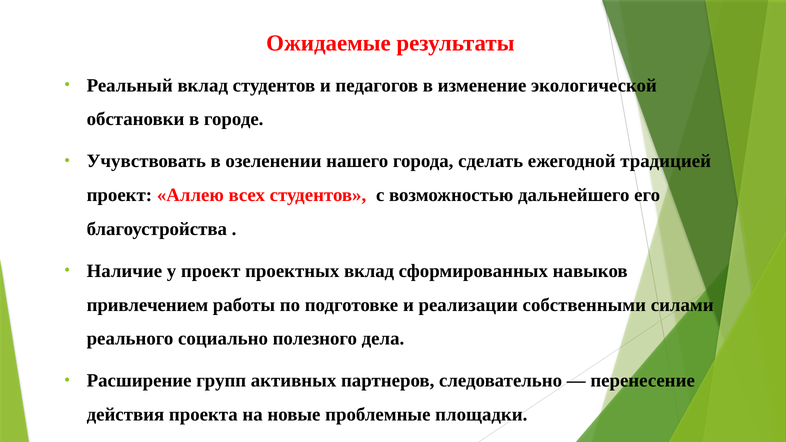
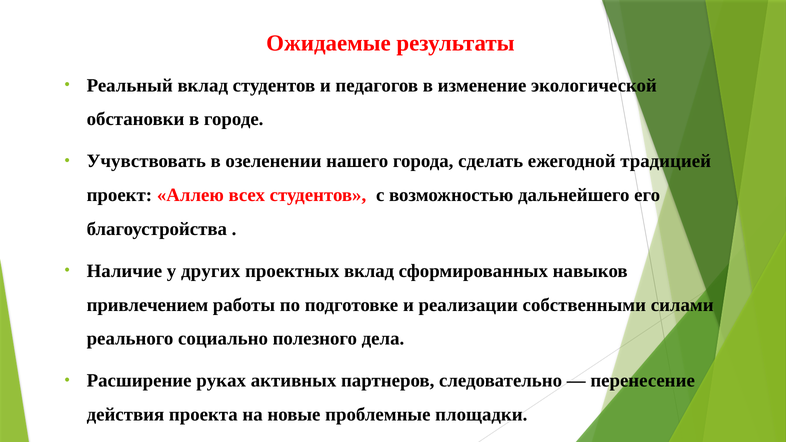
у проект: проект -> других (211, 271)
групп: групп -> руках (221, 381)
